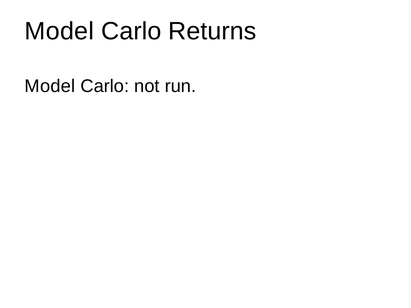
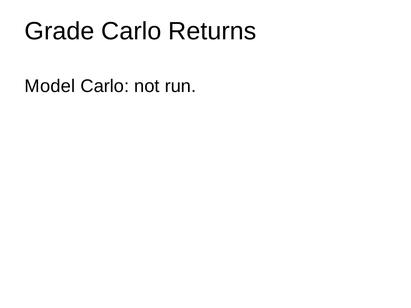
Model: Model -> Grade (59, 31)
